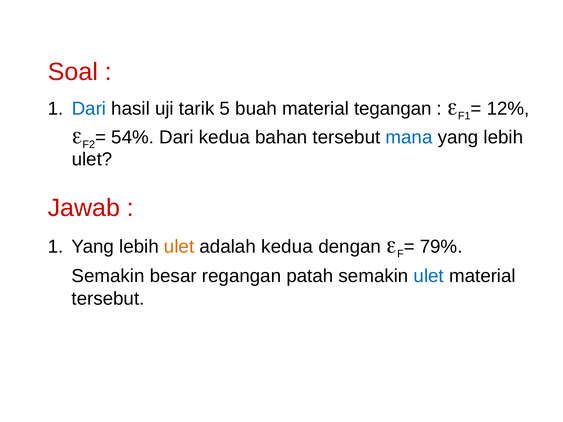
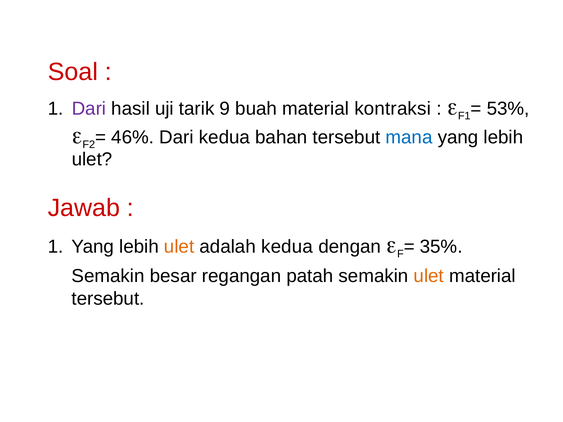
Dari colour: blue -> purple (89, 109)
5: 5 -> 9 (225, 109)
tegangan: tegangan -> kontraksi (393, 109)
12%: 12% -> 53% (508, 109)
54%: 54% -> 46% (133, 137)
79%: 79% -> 35% (441, 247)
ulet colour: blue -> orange (429, 276)
